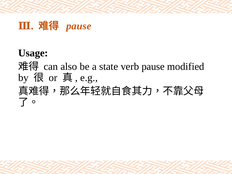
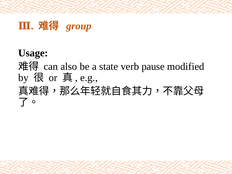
pause: pause -> group (79, 26)
